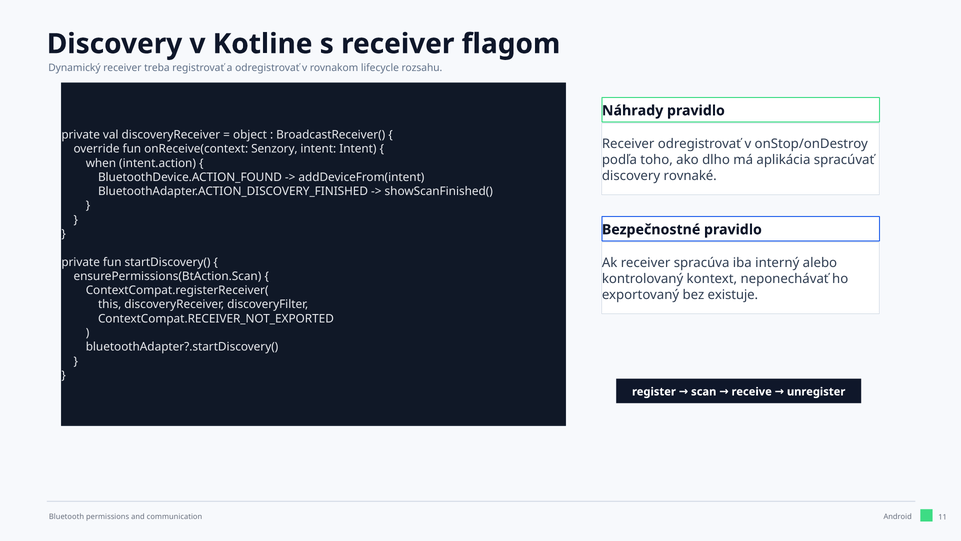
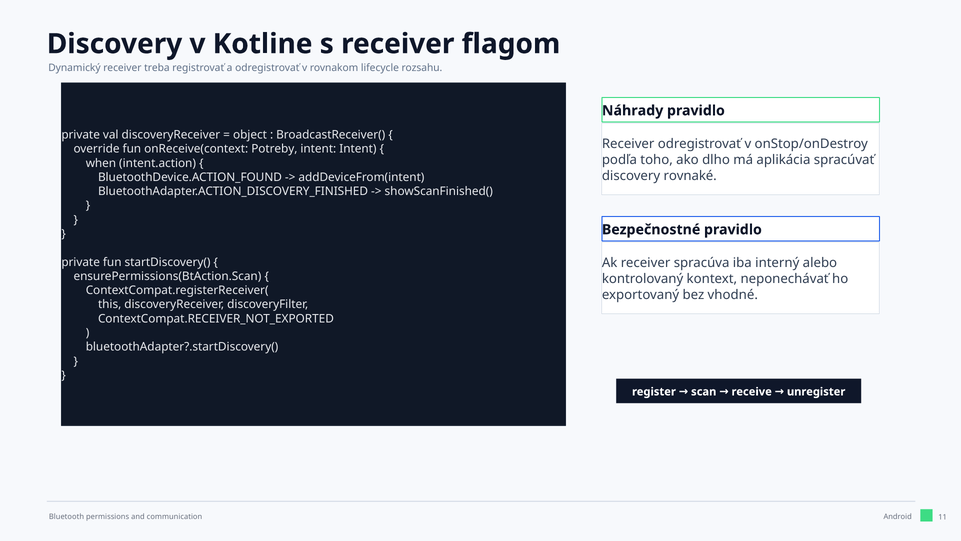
Senzory: Senzory -> Potreby (274, 149)
existuje: existuje -> vhodné (733, 295)
